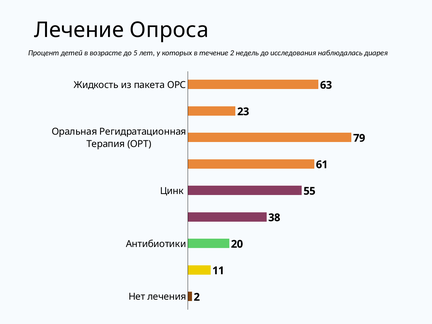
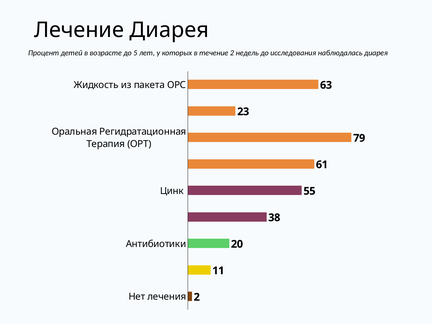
Лечение Опроса: Опроса -> Диарея (169, 30)
